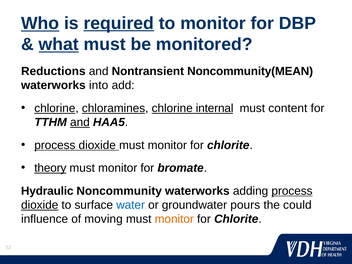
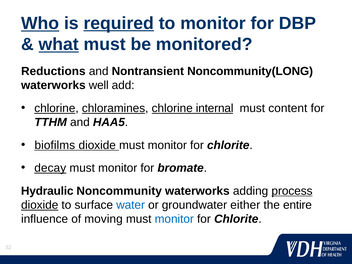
Noncommunity(MEAN: Noncommunity(MEAN -> Noncommunity(LONG (250, 71)
into: into -> well (99, 85)
and underline: present -> none (80, 122)
process: process -> biofilms (55, 145)
theory: theory -> decay (50, 168)
pours: pours -> either (245, 205)
could: could -> entire (297, 205)
monitor colour: orange -> blue (174, 219)
